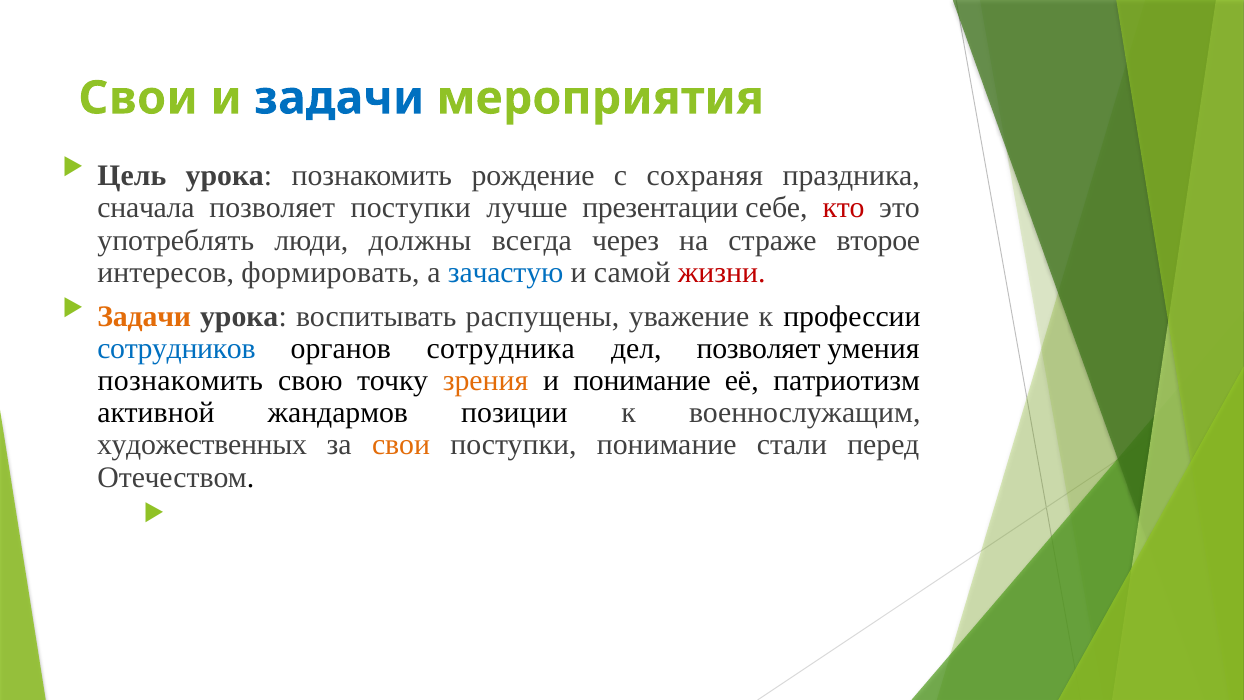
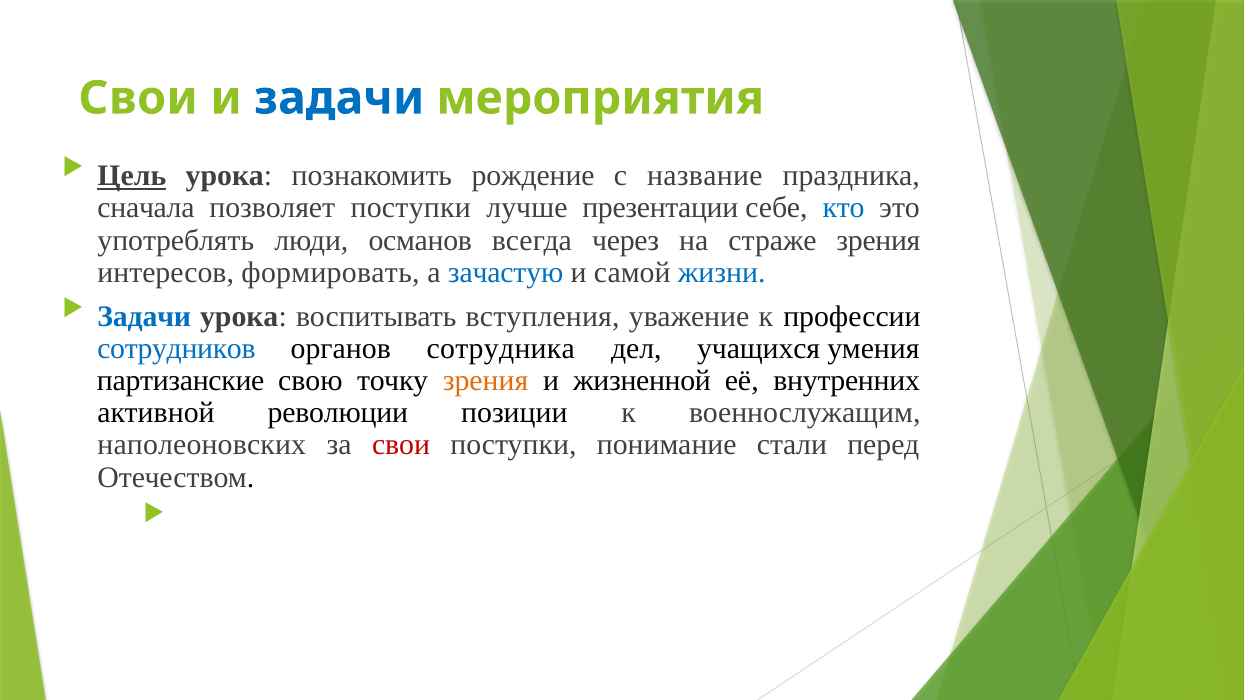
Цель underline: none -> present (132, 176)
сохраняя: сохраняя -> название (705, 176)
кто colour: red -> blue (844, 208)
должны: должны -> османов (420, 240)
страже второе: второе -> зрения (878, 240)
жизни colour: red -> blue (722, 272)
Задачи colour: orange -> blue (144, 316)
распущены: распущены -> вступления (543, 316)
дел позволяет: позволяет -> учащихся (759, 348)
познакомить: познакомить -> партизанские (181, 380)
и понимание: понимание -> жизненной (642, 380)
патриотизм: патриотизм -> внутренних (847, 380)
жандармов: жандармов -> революции (338, 413)
художественных: художественных -> наполеоновских (202, 445)
свои colour: orange -> red (401, 445)
